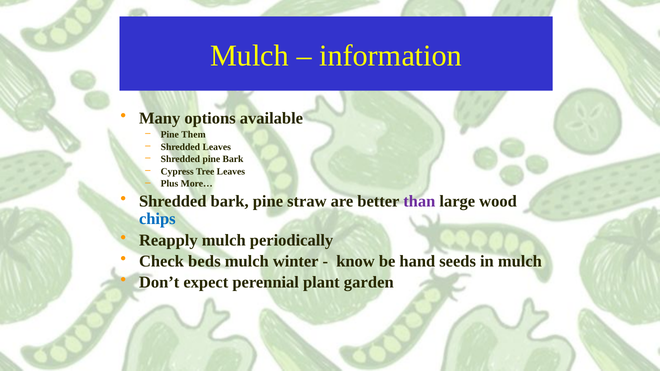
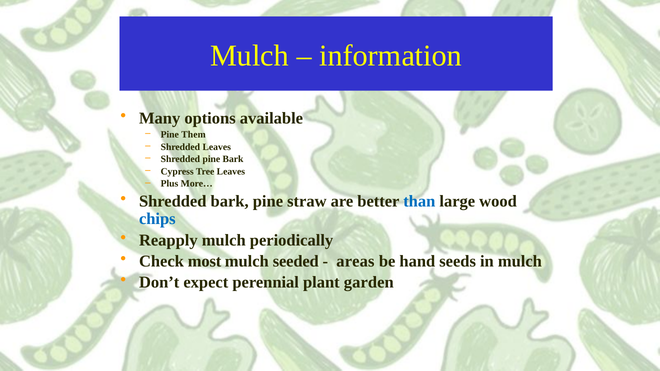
than colour: purple -> blue (419, 201)
beds: beds -> most (205, 261)
winter: winter -> seeded (296, 261)
know: know -> areas (355, 261)
